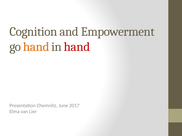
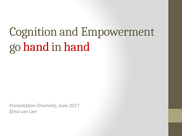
hand colour: orange -> red (36, 47)
